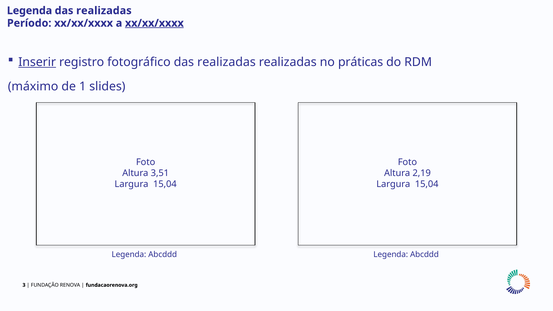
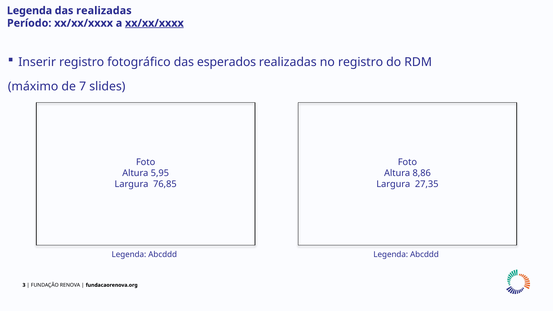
Inserir underline: present -> none (37, 62)
fotográfico das realizadas: realizadas -> esperados (227, 62)
no práticas: práticas -> registro (361, 62)
1: 1 -> 7 (83, 87)
3,51: 3,51 -> 5,95 (160, 173)
2,19: 2,19 -> 8,86 (422, 173)
15,04: 15,04 -> 76,85 (165, 184)
15,04: 15,04 -> 27,35 (427, 184)
